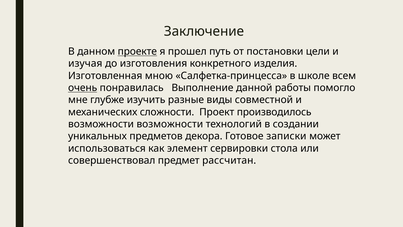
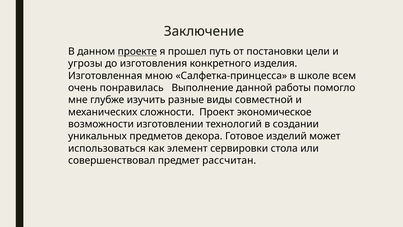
изучая: изучая -> угрозы (85, 64)
очень underline: present -> none (83, 88)
производилось: производилось -> экономическое (274, 112)
возможности возможности: возможности -> изготовлении (170, 124)
записки: записки -> изделий (286, 136)
